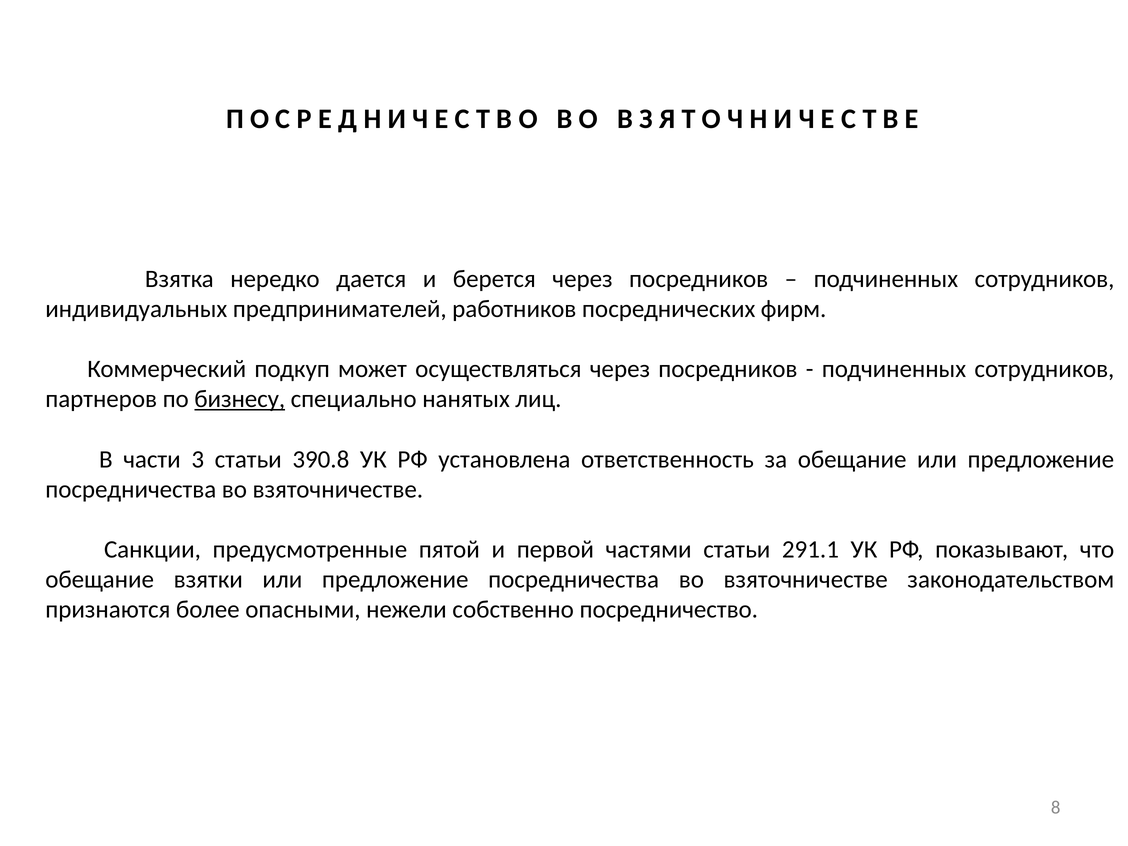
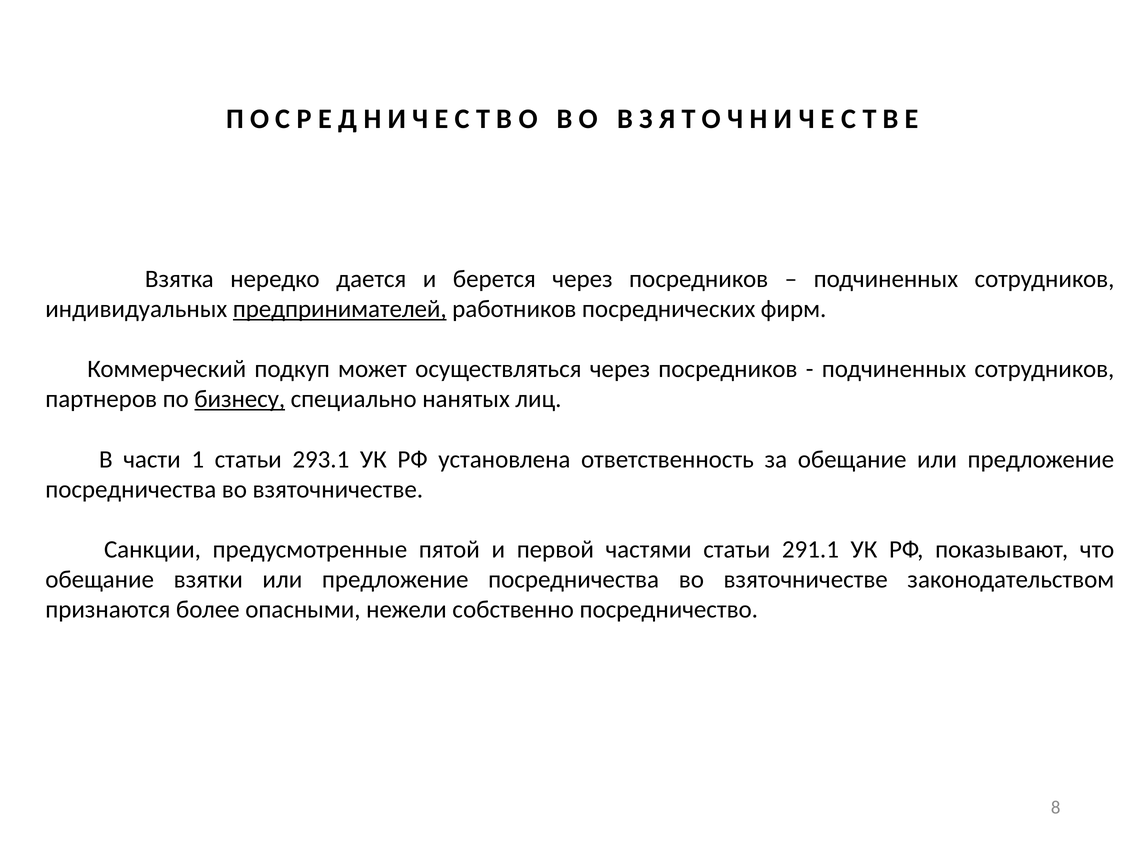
предпринимателей underline: none -> present (340, 309)
3: 3 -> 1 (198, 459)
390.8: 390.8 -> 293.1 (321, 459)
